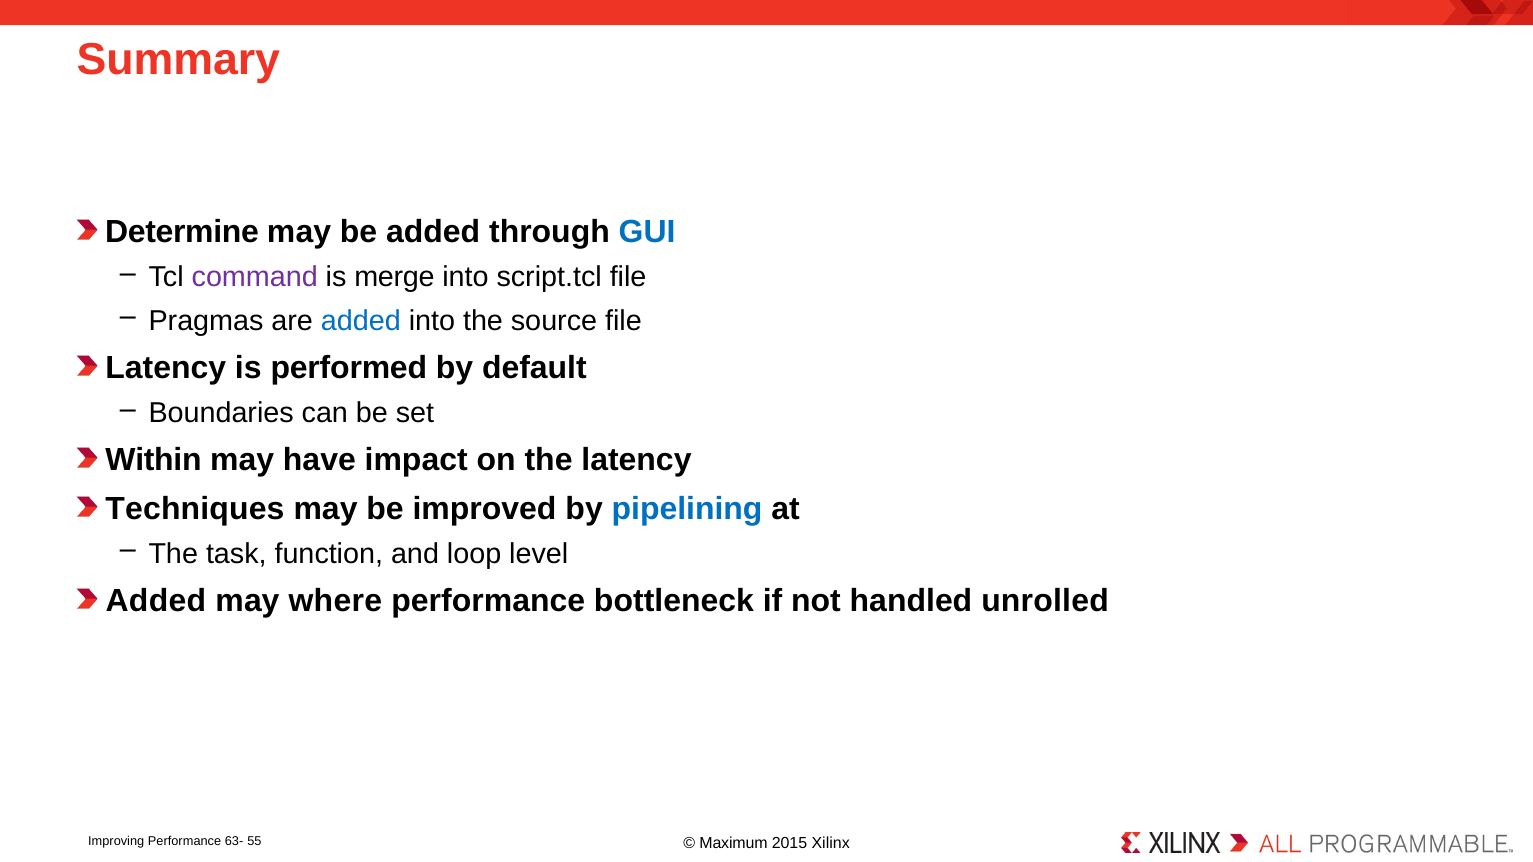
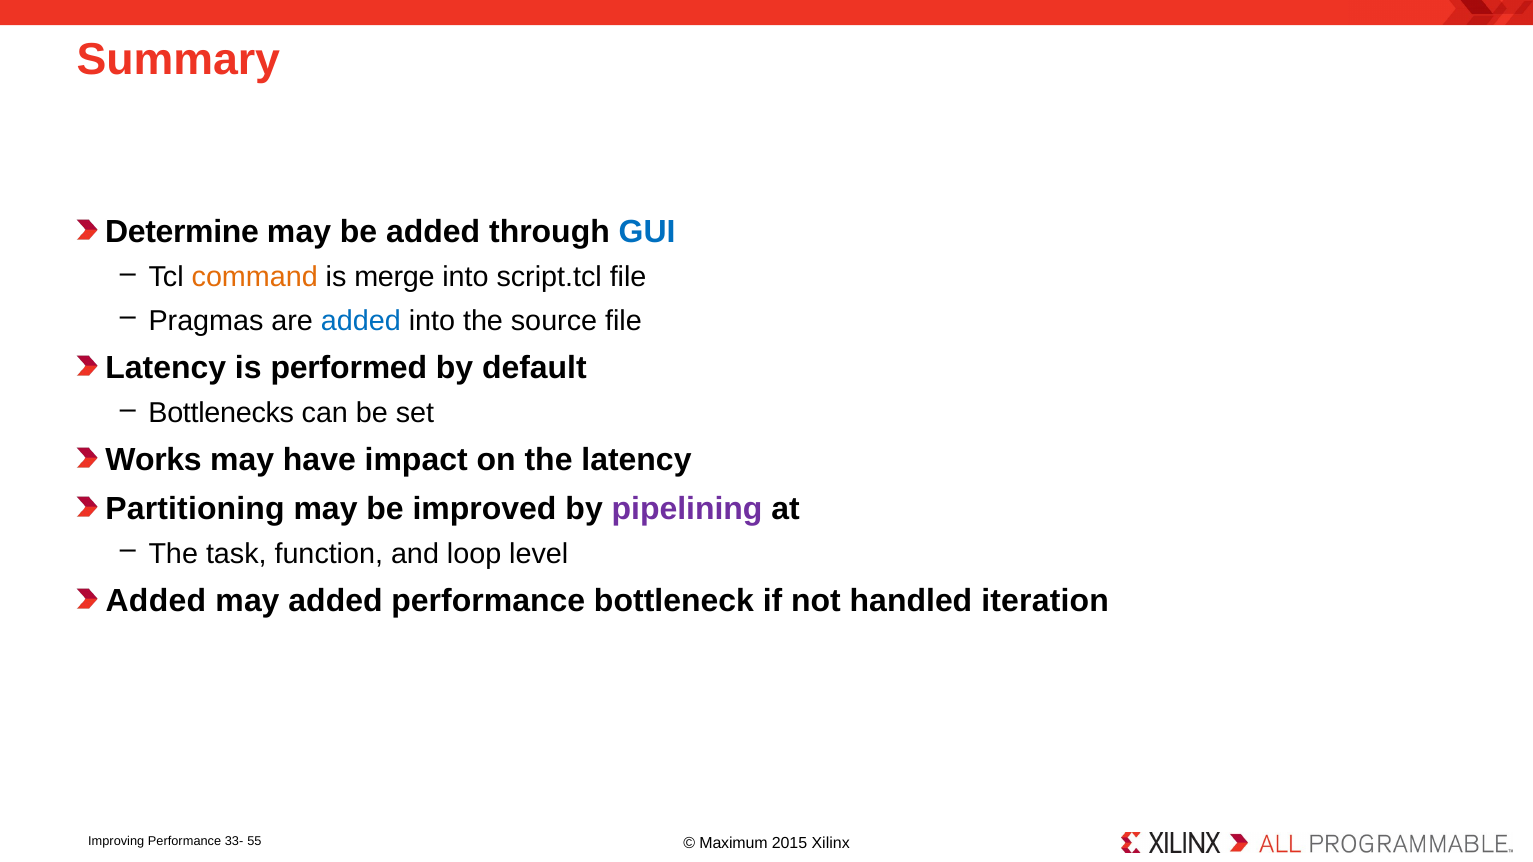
command colour: purple -> orange (255, 278)
Boundaries: Boundaries -> Bottlenecks (221, 414)
Within: Within -> Works (153, 460)
Techniques: Techniques -> Partitioning (195, 509)
pipelining colour: blue -> purple (687, 509)
may where: where -> added (336, 601)
unrolled: unrolled -> iteration (1045, 601)
63-: 63- -> 33- (234, 842)
